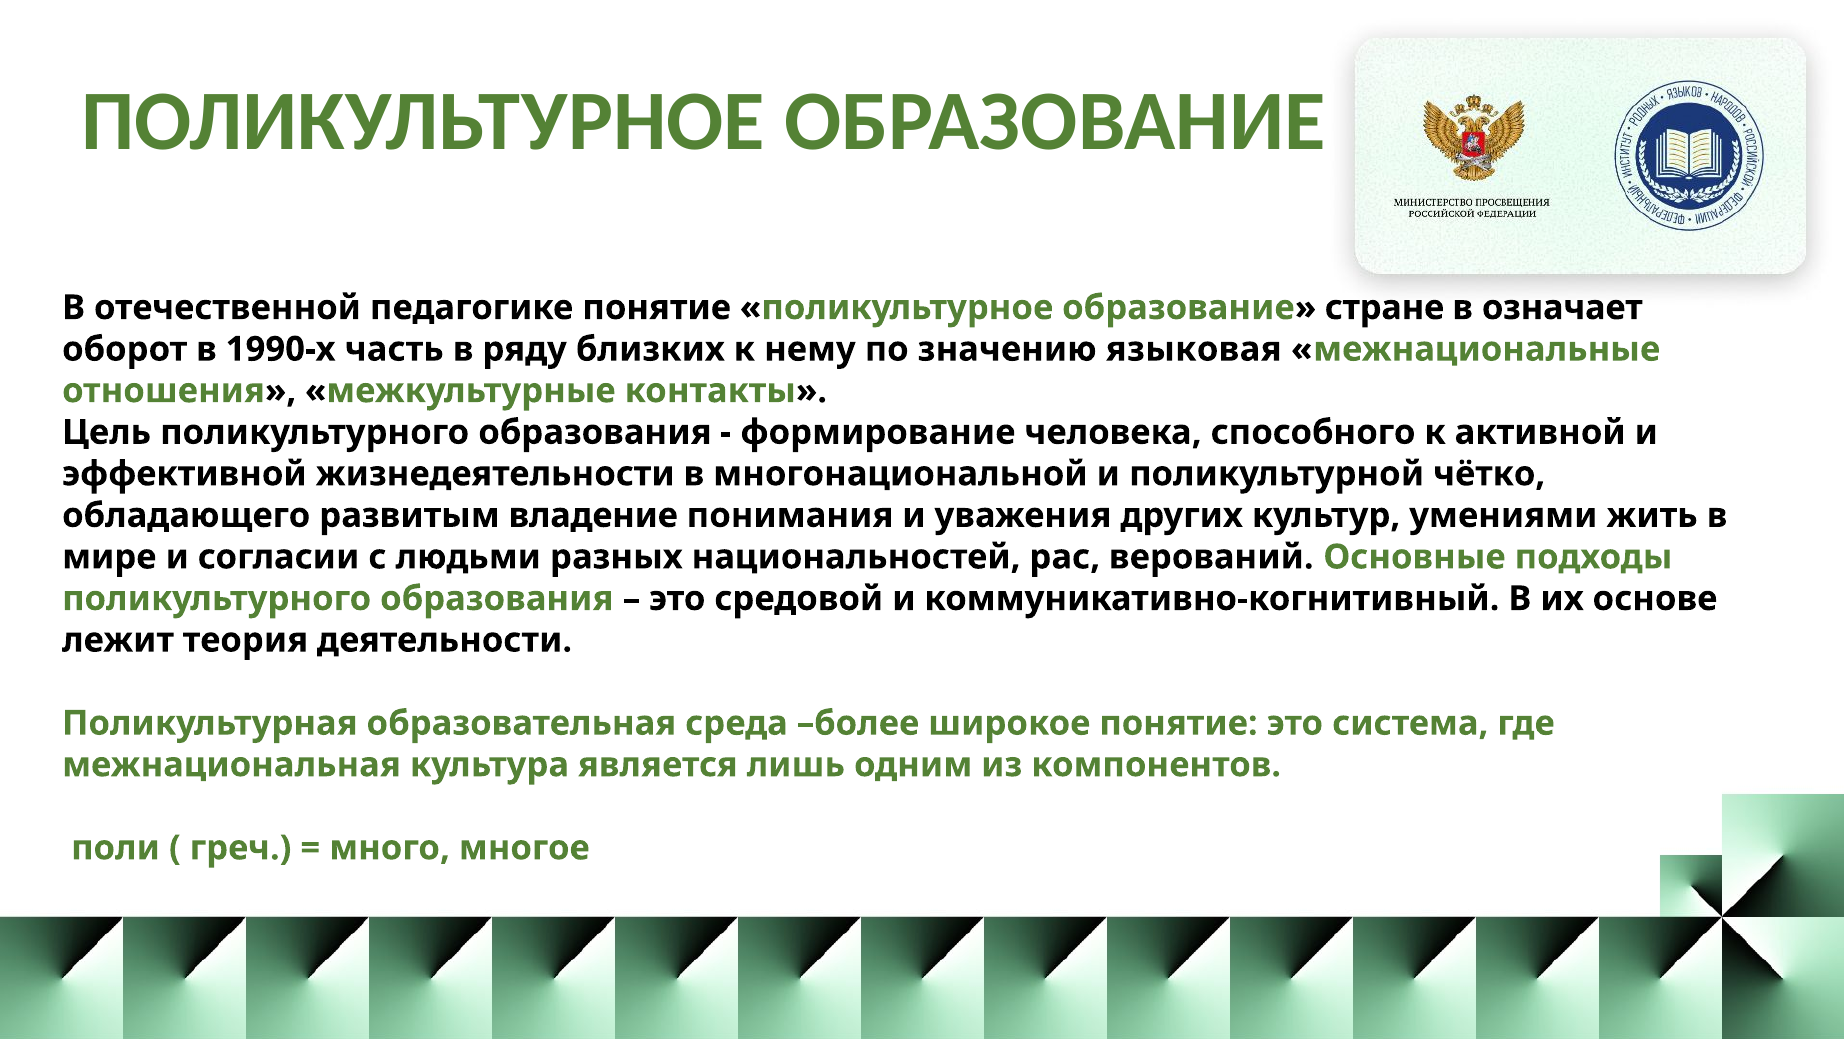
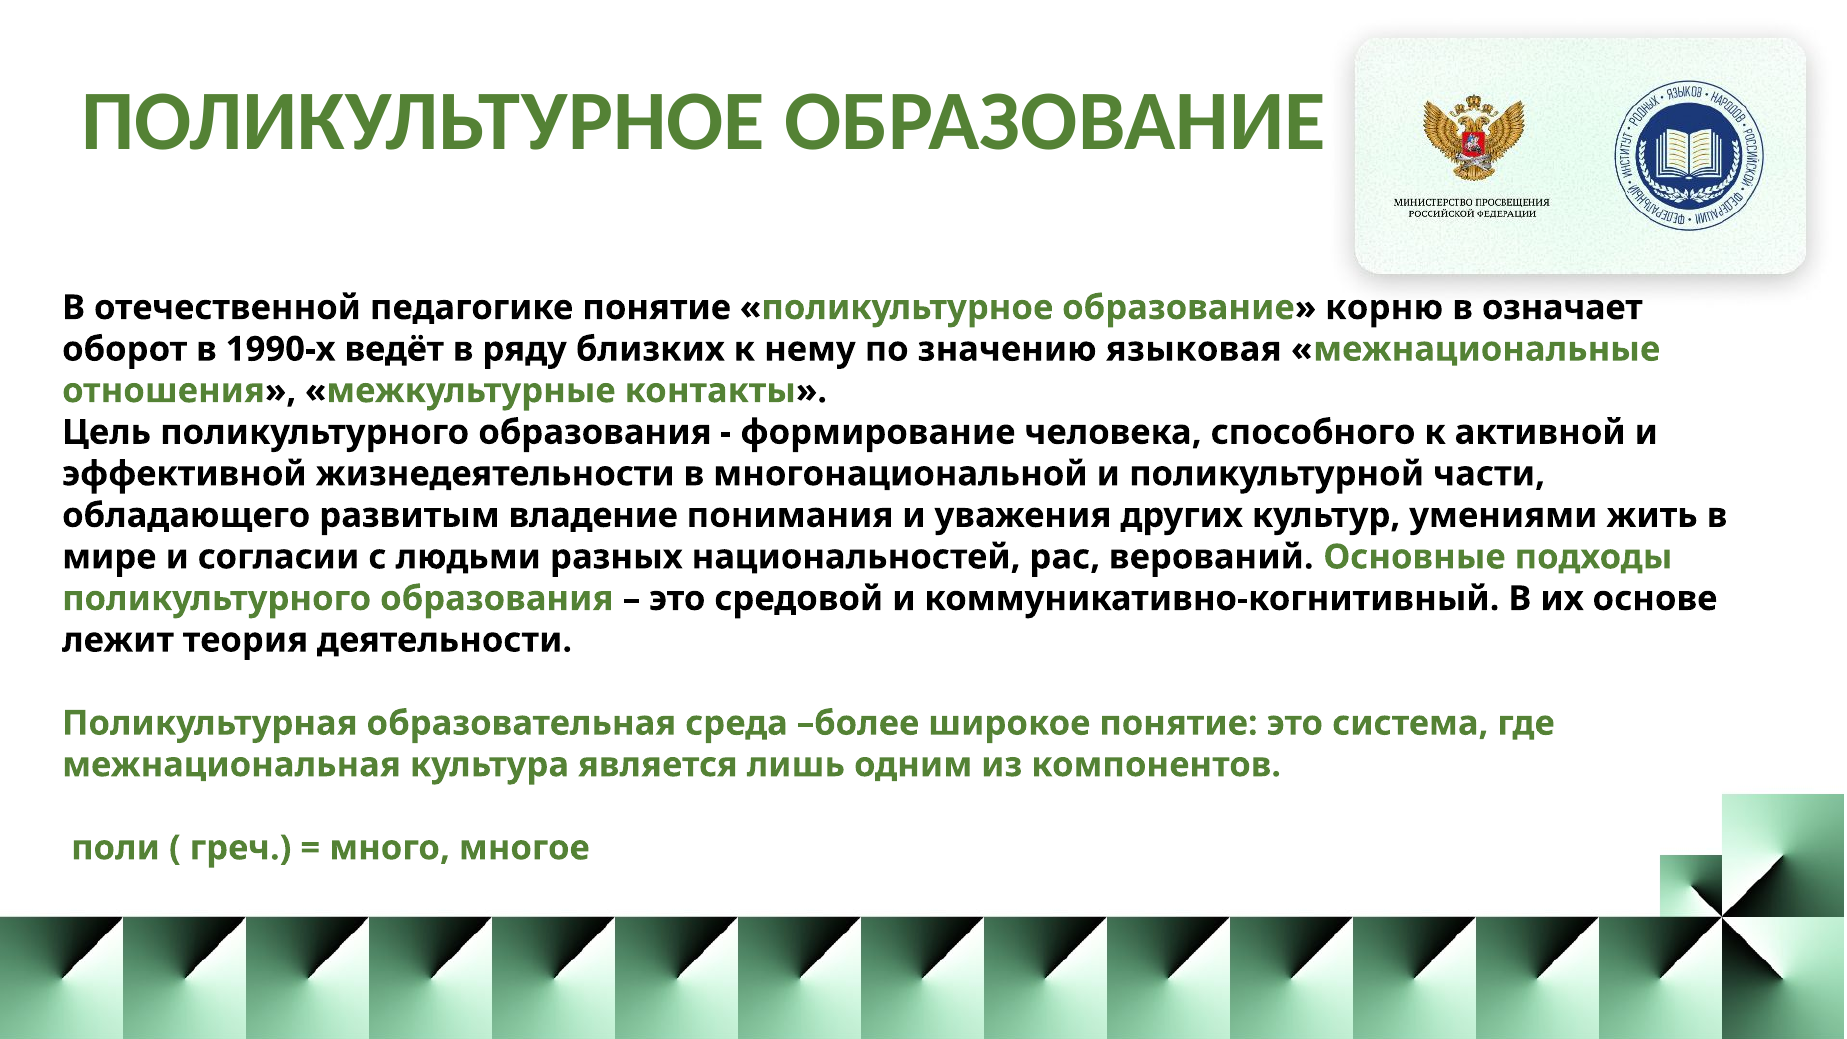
стране: стране -> корню (1384, 308)
часть: часть -> ведёт (394, 349)
чётко: чётко -> части (1489, 474)
